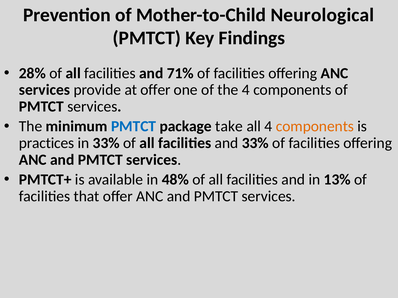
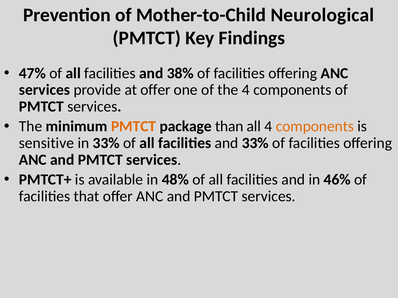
28%: 28% -> 47% (32, 73)
71%: 71% -> 38% (180, 73)
PMTCT colour: blue -> orange (134, 127)
take: take -> than (229, 127)
practices: practices -> sensitive (46, 143)
13%: 13% -> 46% (337, 180)
